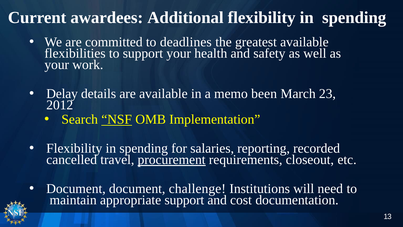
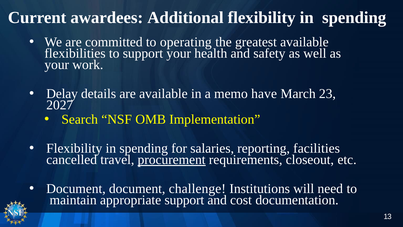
deadlines: deadlines -> operating (186, 42)
been: been -> have (264, 94)
2012: 2012 -> 2027 (60, 105)
NSF underline: present -> none (117, 119)
recorded: recorded -> facilities (317, 148)
